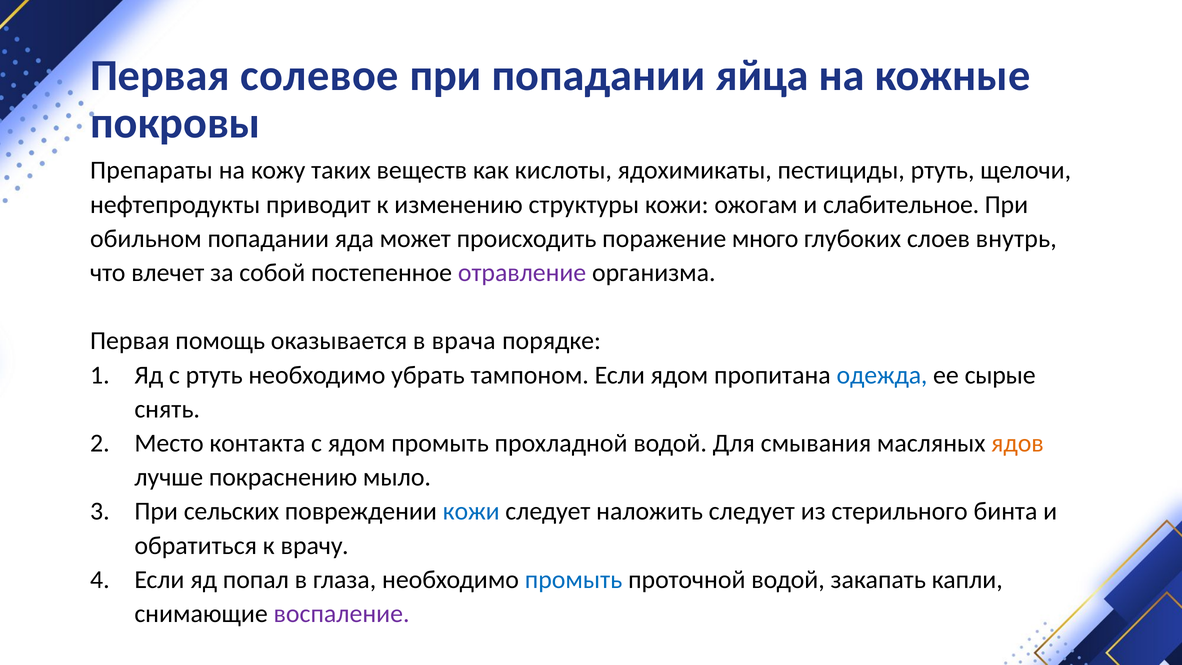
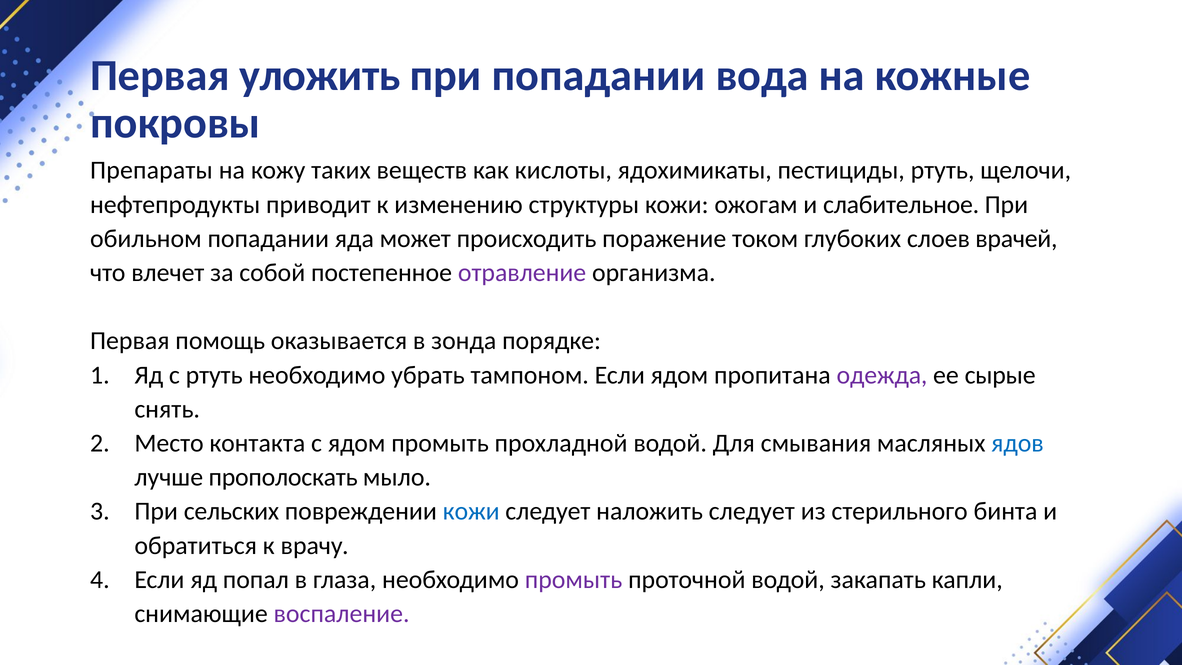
солевое: солевое -> уложить (320, 75)
яйца: яйца -> вода (762, 75)
много: много -> током (765, 239)
внутрь: внутрь -> врачей (1016, 239)
врача: врача -> зонда (464, 341)
одежда colour: blue -> purple (882, 375)
ядов colour: orange -> blue (1017, 443)
покраснению: покраснению -> прополоскать (283, 477)
промыть colour: blue -> purple (574, 580)
